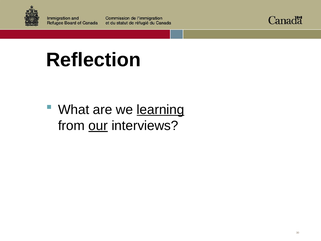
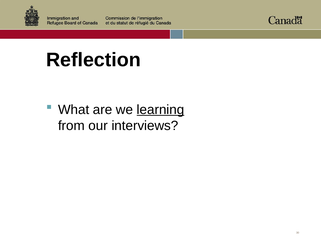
our underline: present -> none (98, 126)
